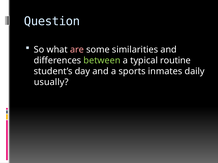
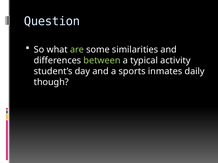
are colour: pink -> light green (77, 50)
routine: routine -> activity (175, 61)
usually: usually -> though (51, 82)
